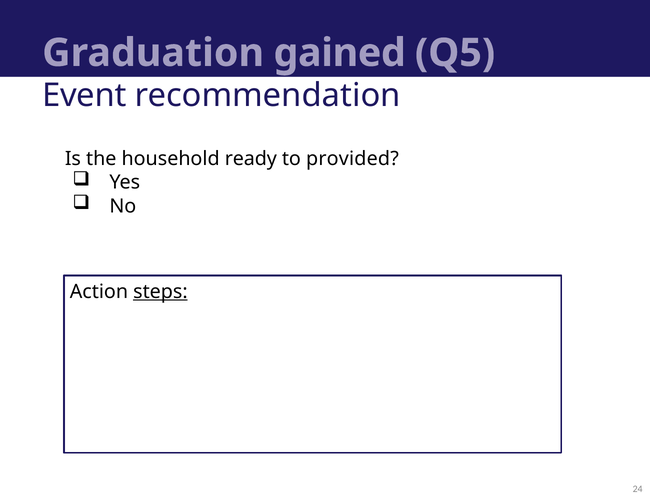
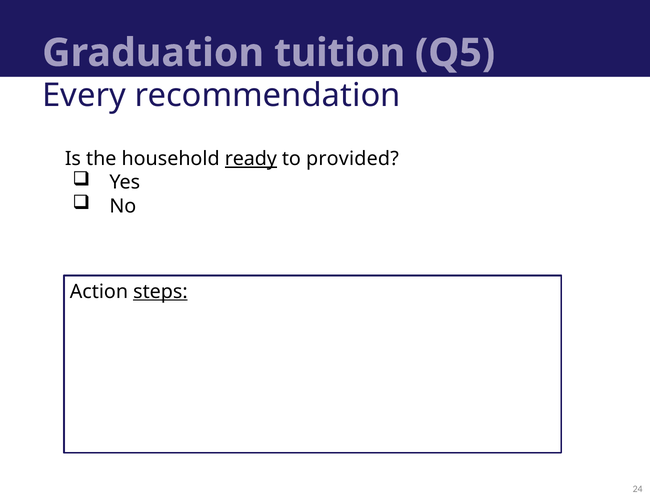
gained: gained -> tuition (340, 53)
Event: Event -> Every (84, 95)
ready underline: none -> present (251, 159)
